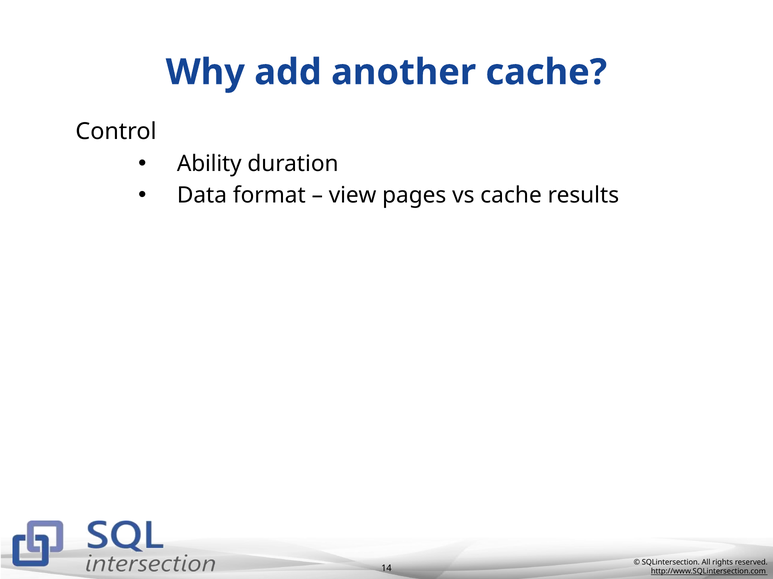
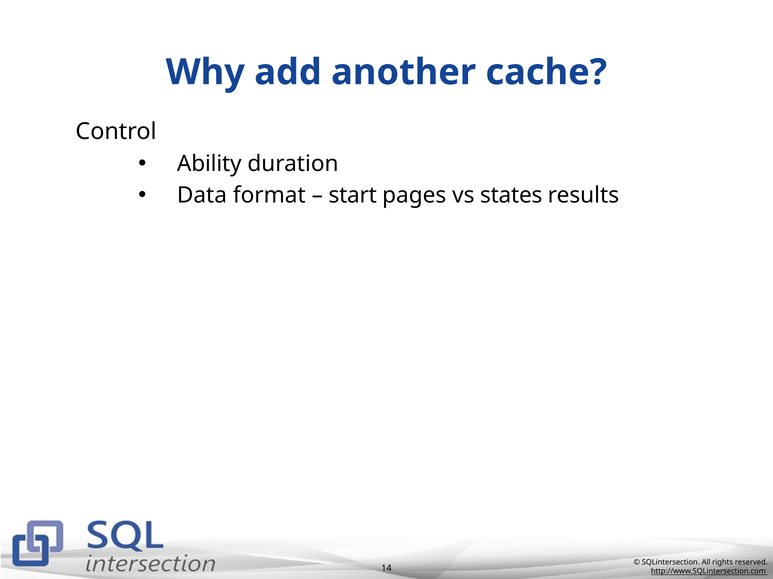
view: view -> start (353, 196)
vs cache: cache -> states (511, 196)
